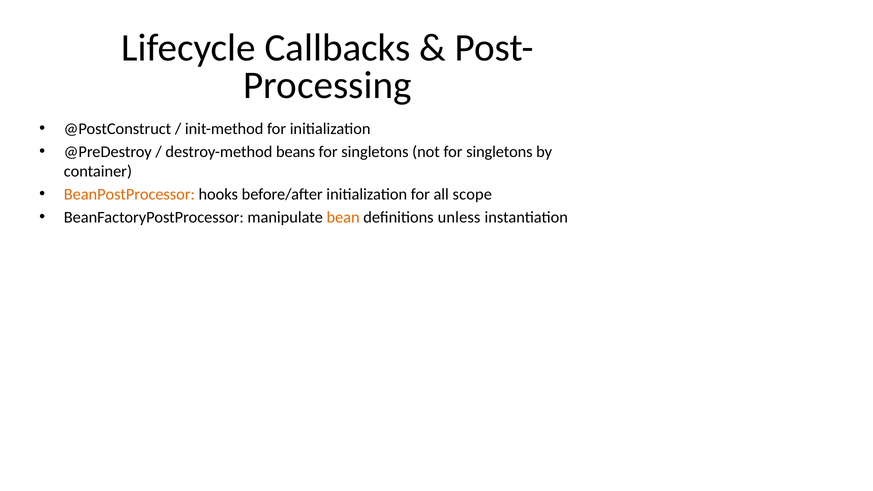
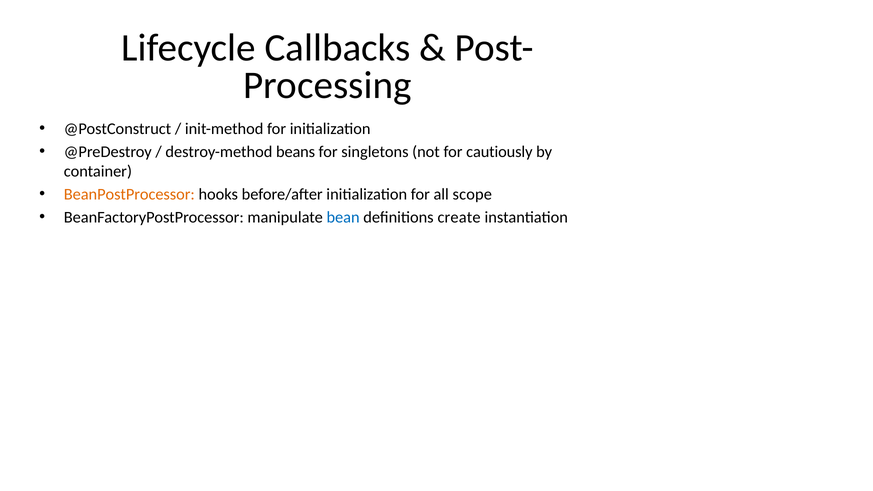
not for singletons: singletons -> cautiously (499, 152)
bean colour: orange -> blue (343, 217)
unless: unless -> create (459, 217)
